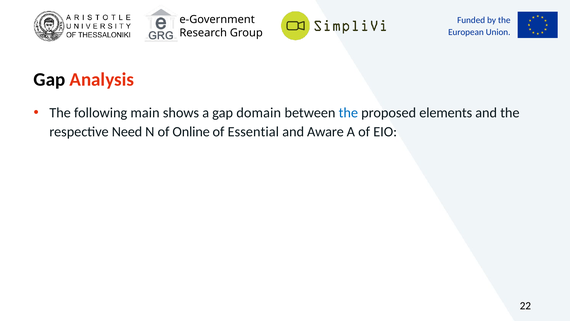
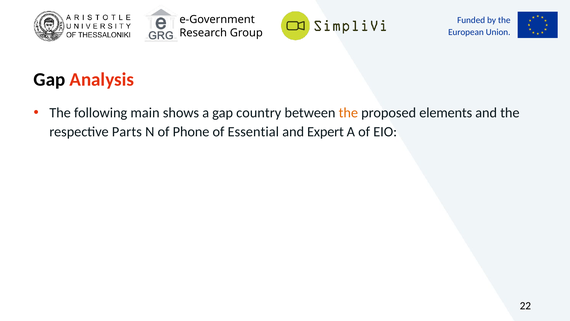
domain: domain -> country (259, 113)
the colour: blue -> orange (348, 113)
Need: Need -> Parts (127, 132)
Online: Online -> Phone (191, 132)
Aware: Aware -> Expert (325, 132)
